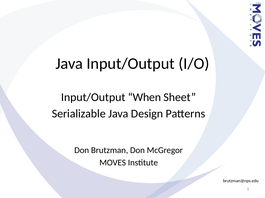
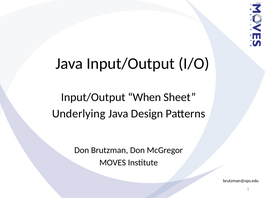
Serializable: Serializable -> Underlying (79, 114)
